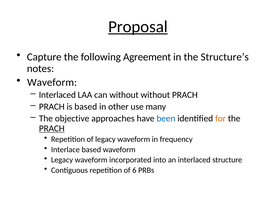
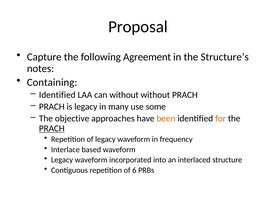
Proposal underline: present -> none (138, 27)
Waveform: Waveform -> Containing (52, 82)
Interlaced: Interlaced -> Identified (57, 95)
is based: based -> legacy (86, 107)
other: other -> many (118, 107)
many: many -> some (156, 107)
been colour: blue -> orange (166, 119)
